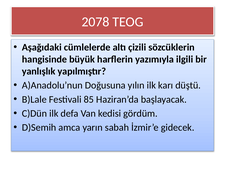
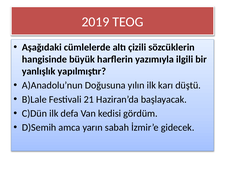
2078: 2078 -> 2019 (95, 22)
85: 85 -> 21 (89, 99)
